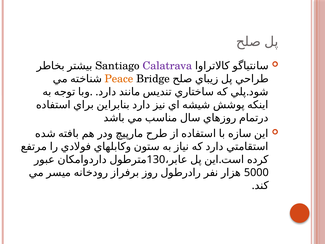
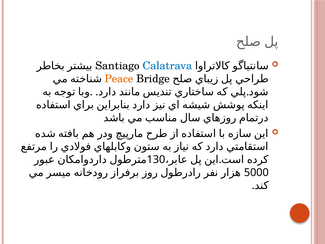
Calatrava colour: purple -> blue (167, 66)
